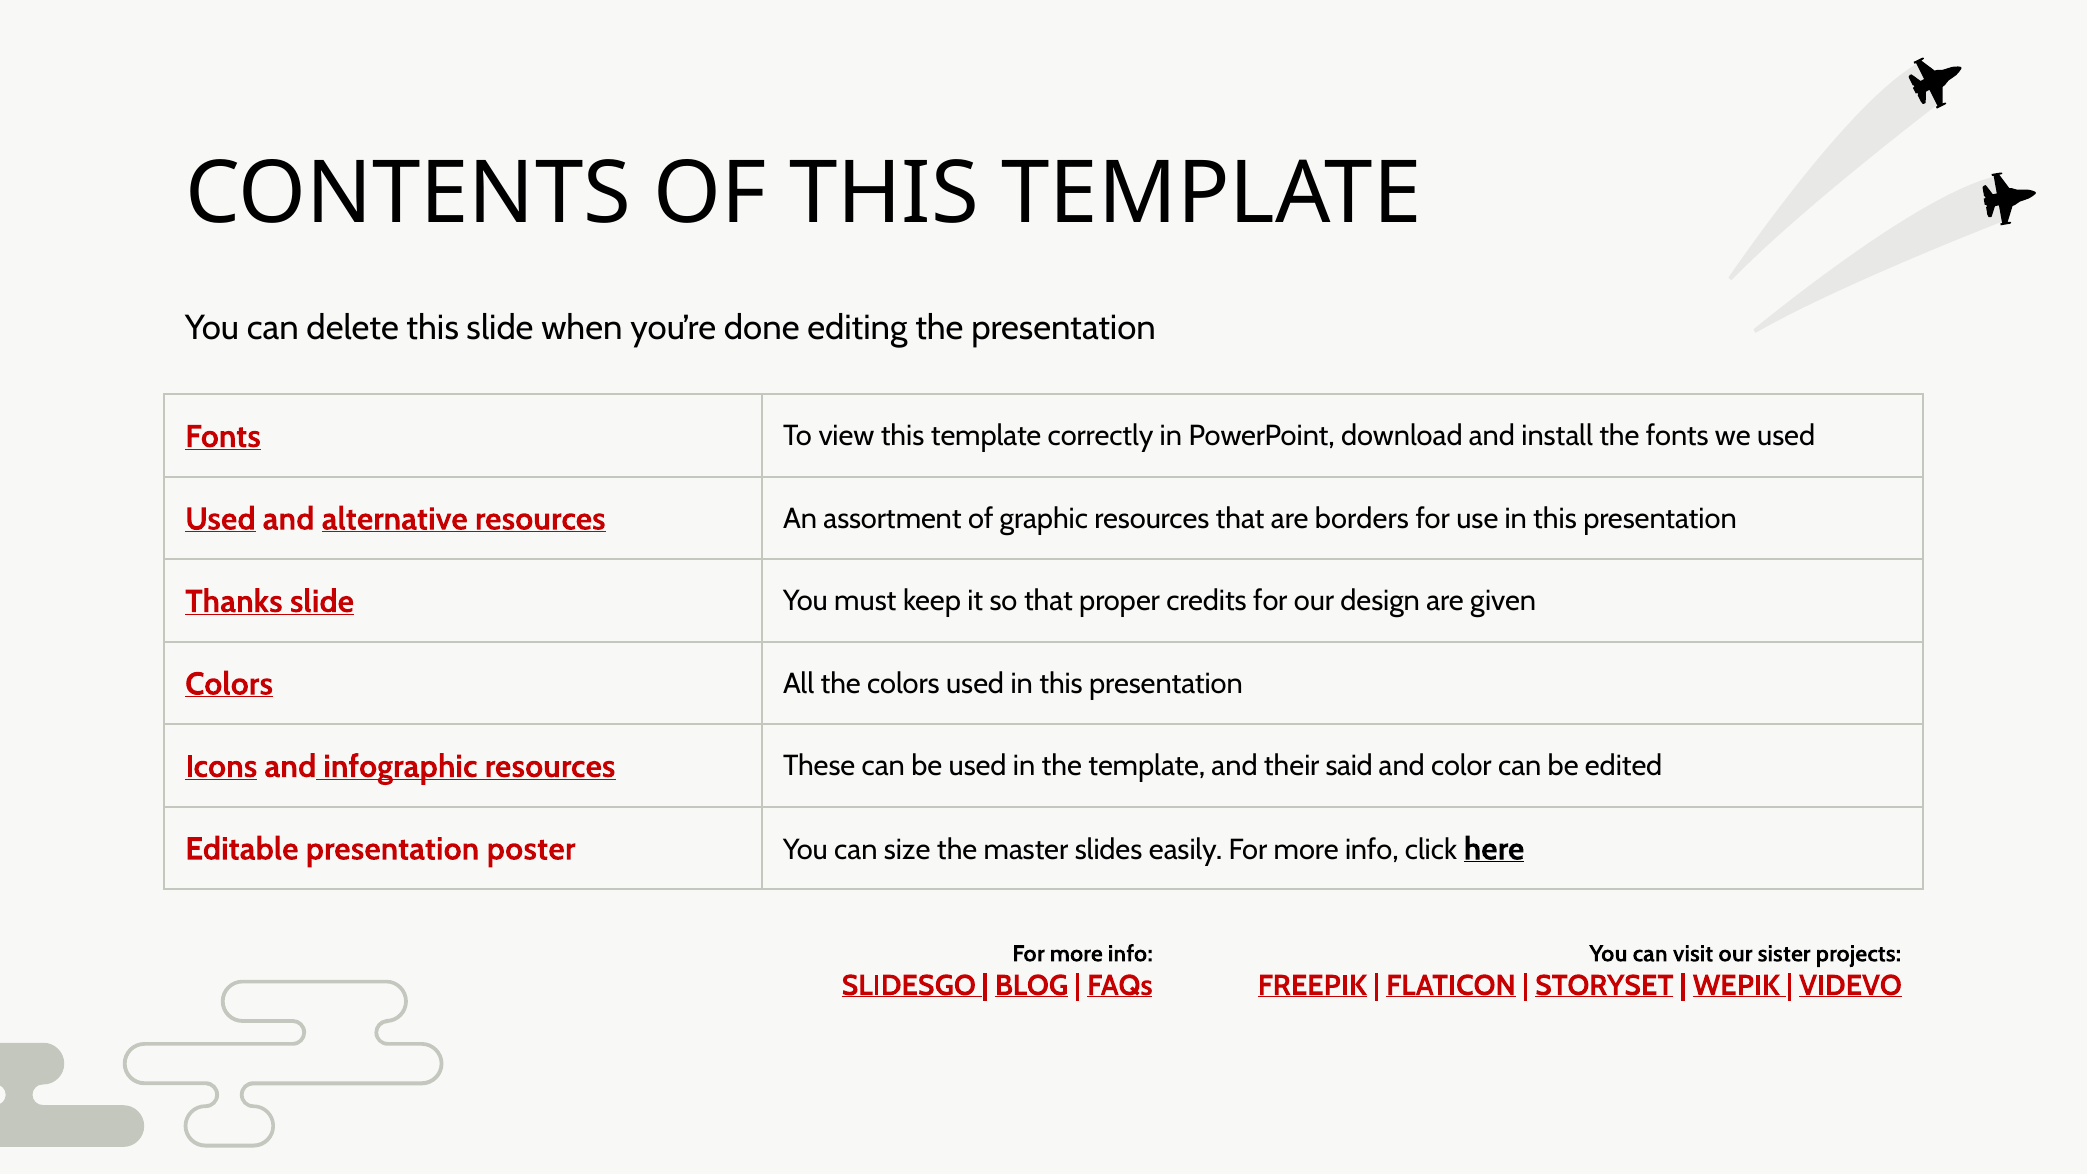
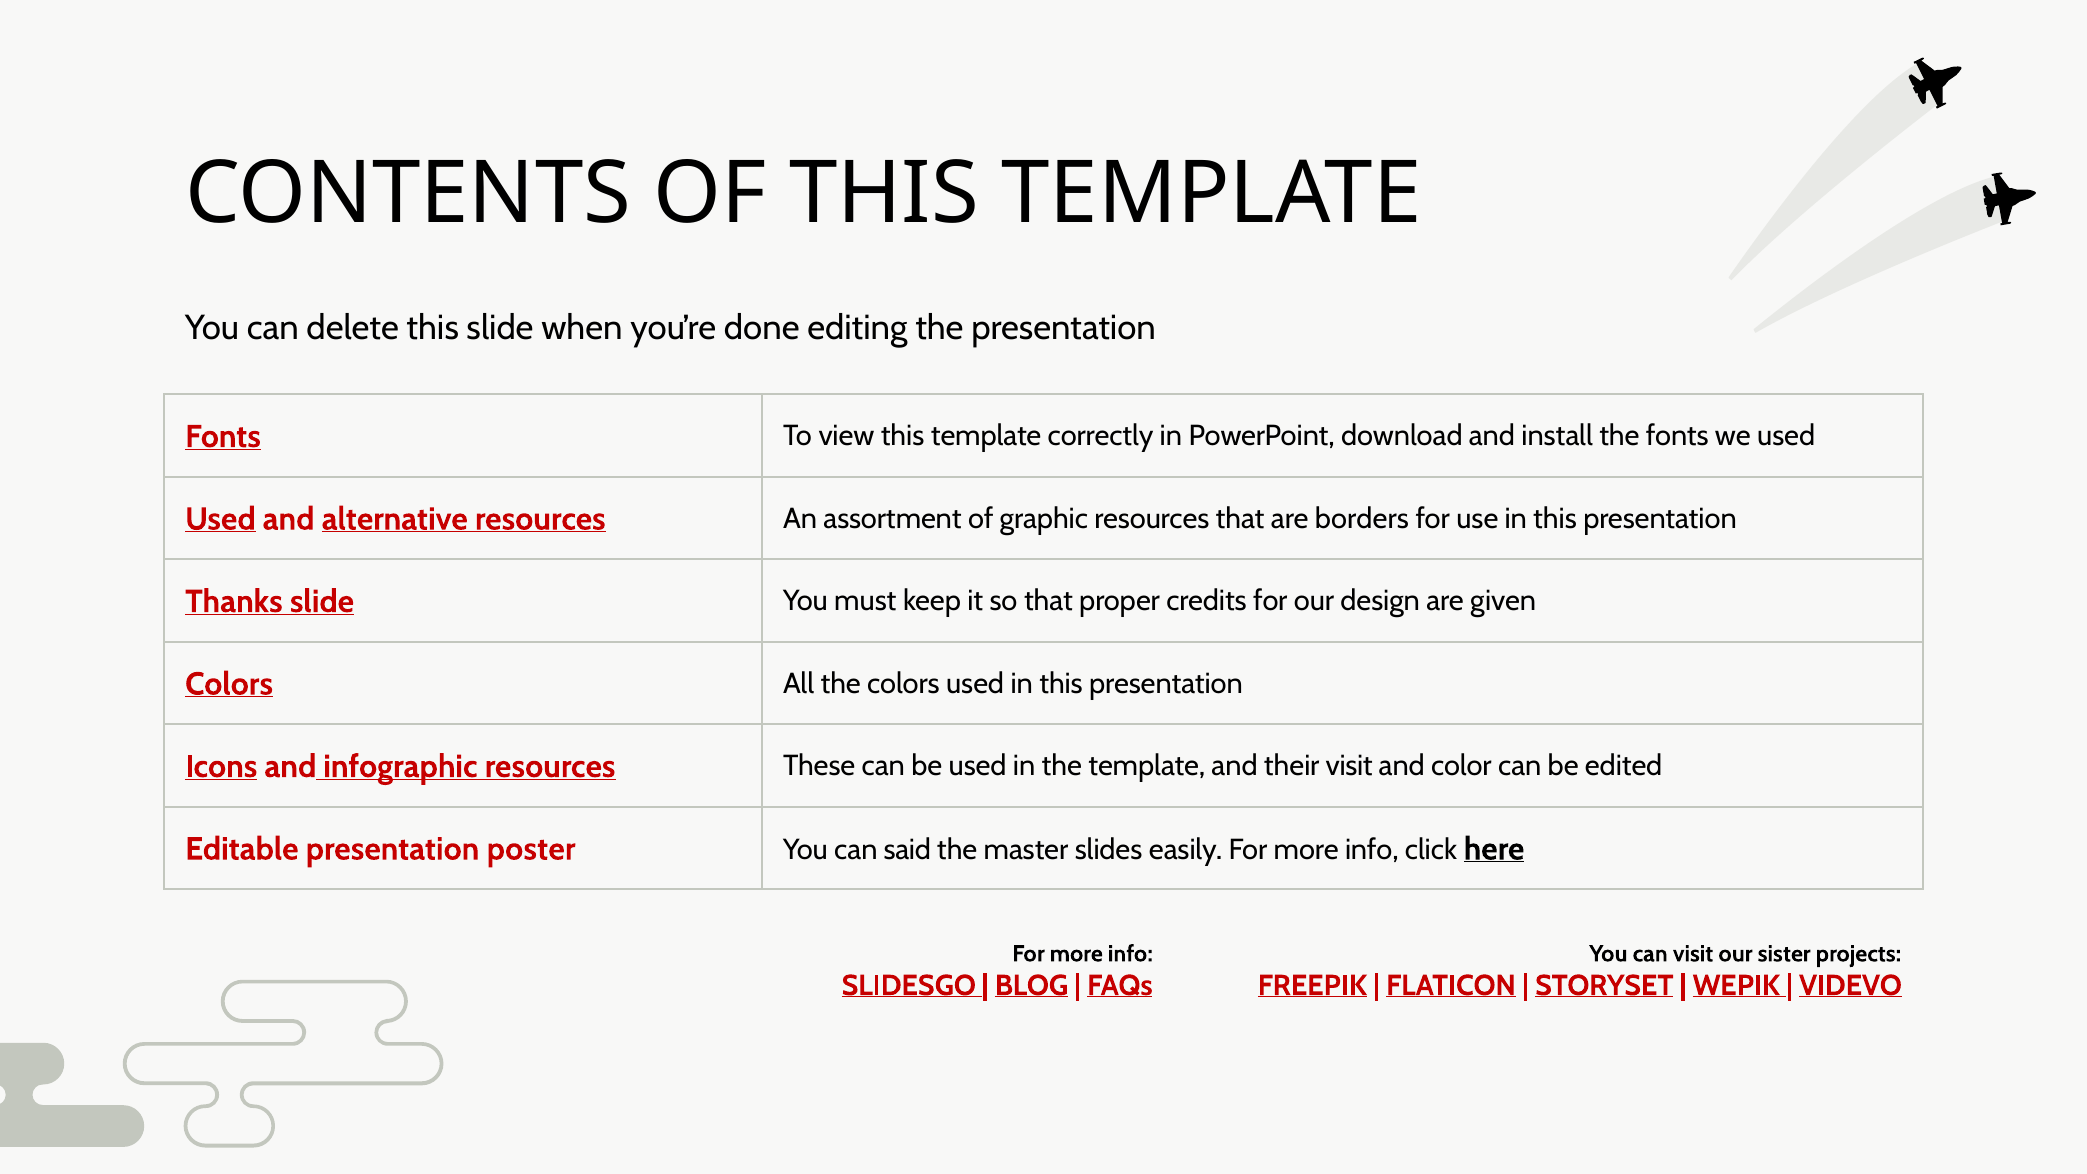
their said: said -> visit (1349, 766)
size: size -> said (907, 850)
